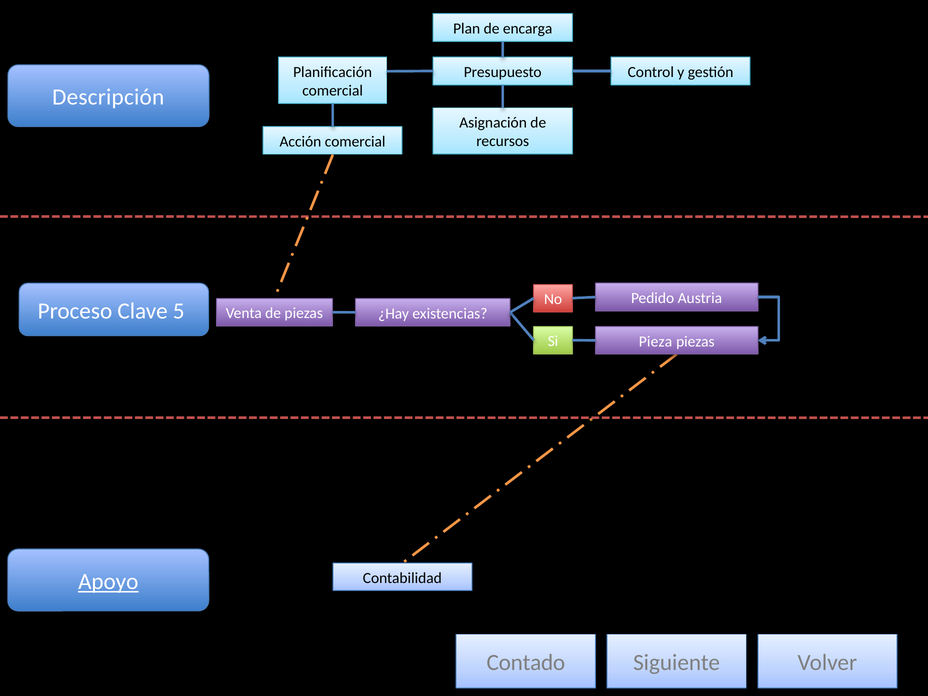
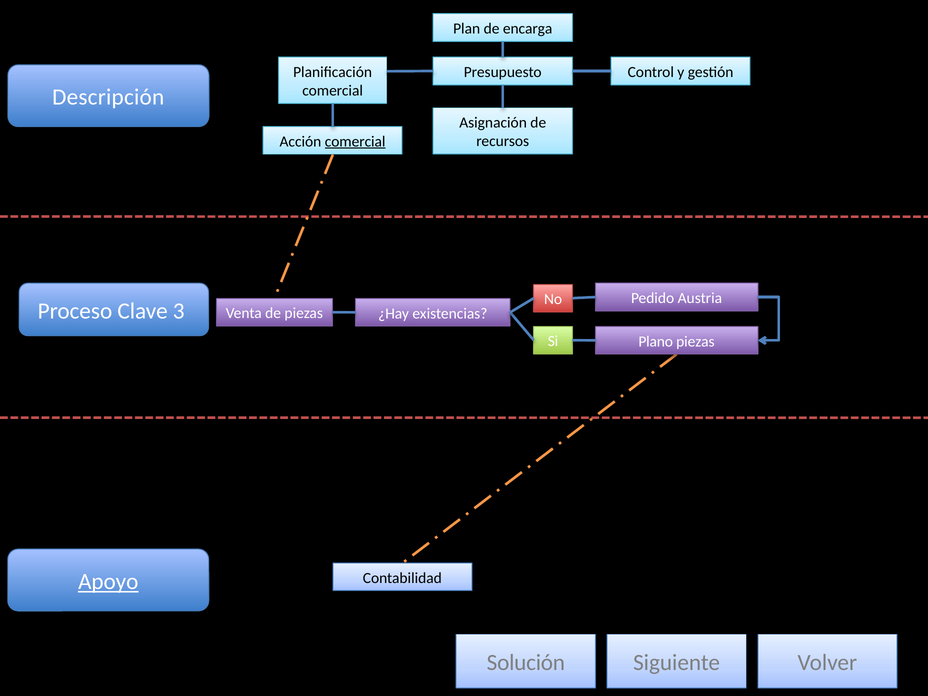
comercial underline: none -> present (355, 142)
5: 5 -> 3 (179, 311)
Pieza: Pieza -> Plano (656, 341)
Contado: Contado -> Solución (526, 663)
